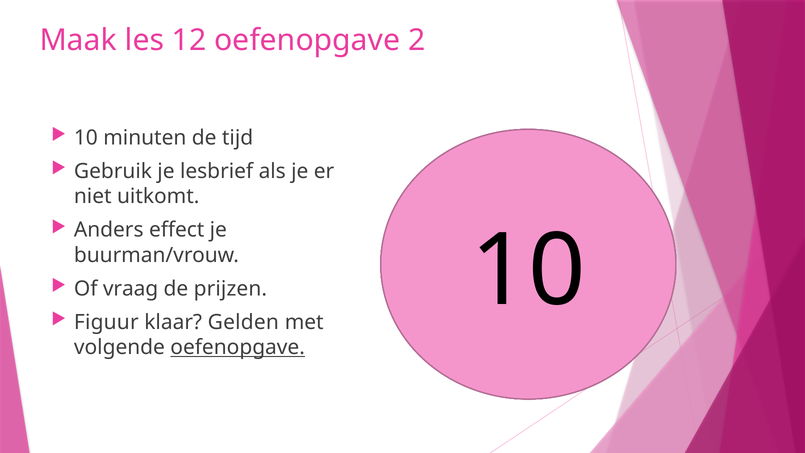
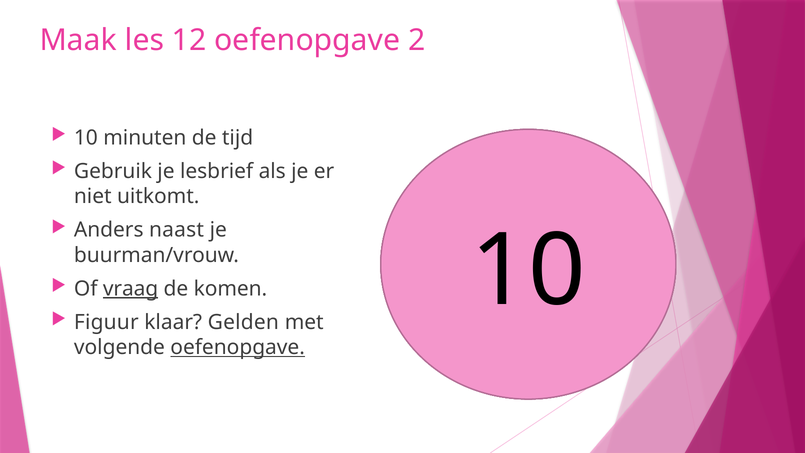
effect: effect -> naast (177, 230)
vraag underline: none -> present (131, 289)
prijzen: prijzen -> komen (230, 289)
